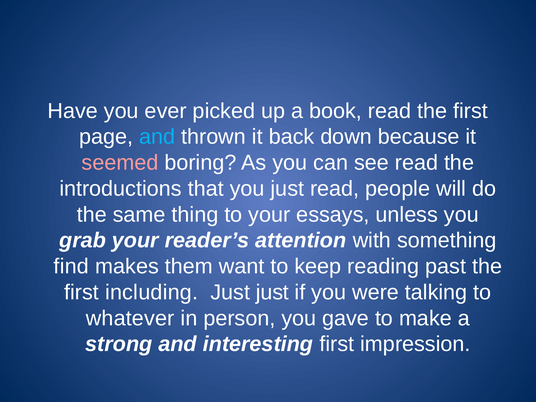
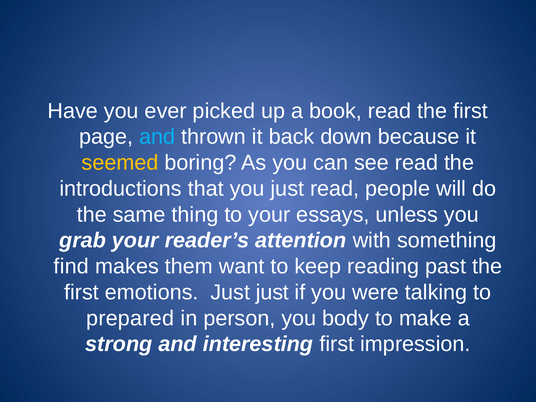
seemed colour: pink -> yellow (120, 163)
including: including -> emotions (152, 292)
whatever: whatever -> prepared (130, 318)
gave: gave -> body (346, 318)
